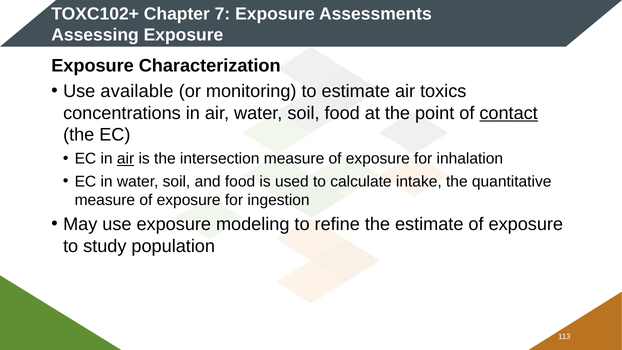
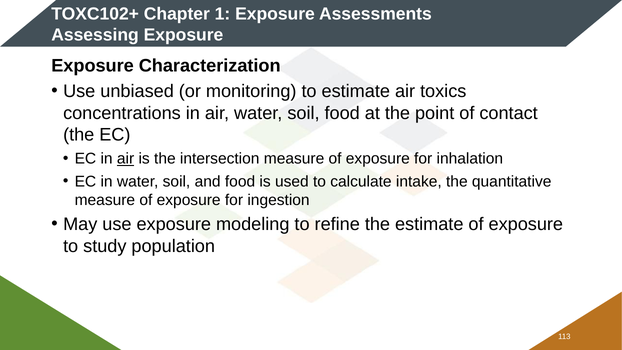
7: 7 -> 1 (222, 14)
available: available -> unbiased (137, 91)
contact underline: present -> none (509, 113)
